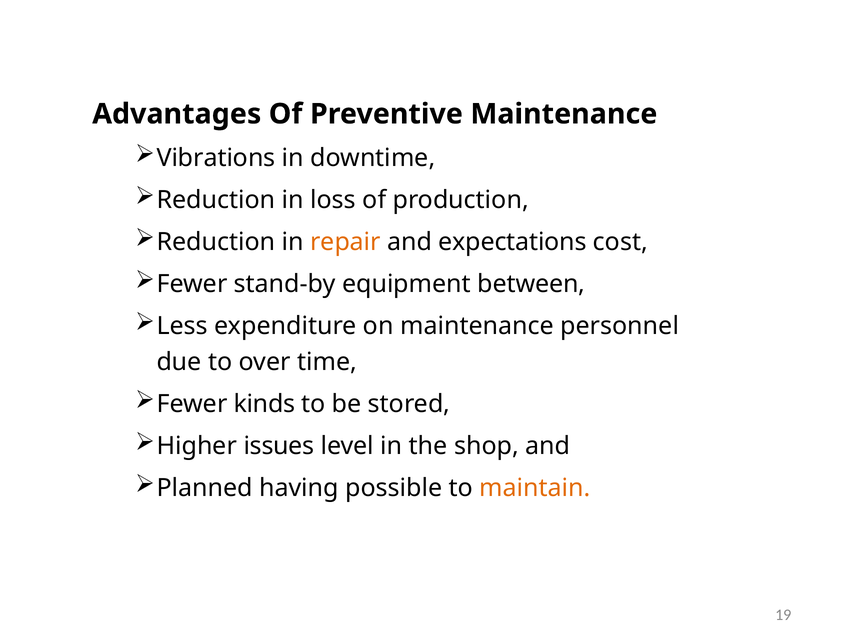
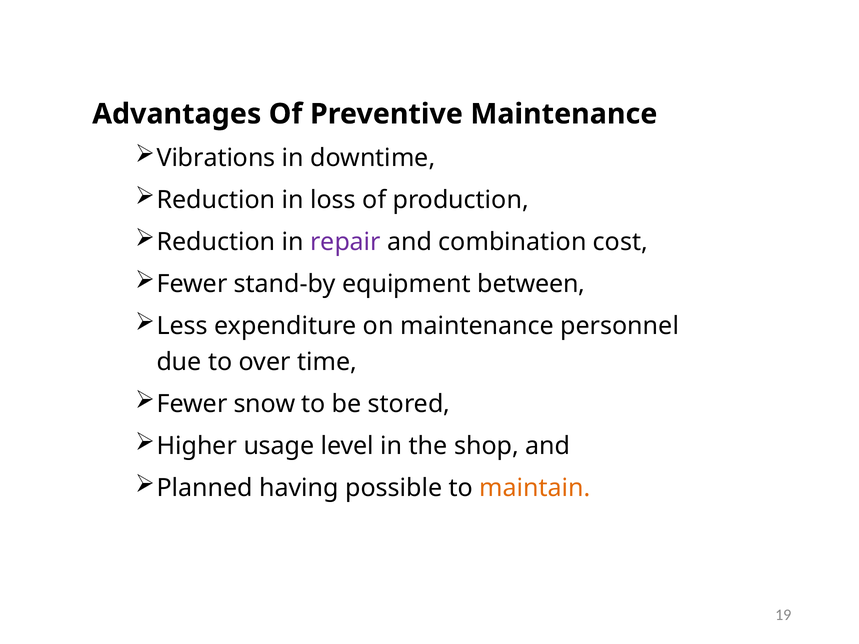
repair colour: orange -> purple (345, 242)
expectations: expectations -> combination (512, 242)
kinds: kinds -> snow (264, 404)
issues: issues -> usage (279, 446)
